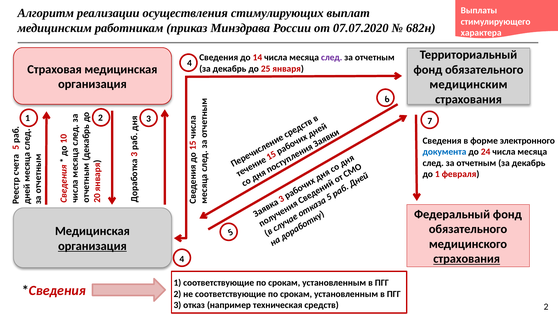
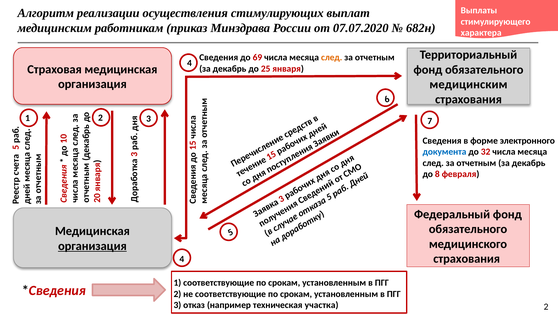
14: 14 -> 69 (257, 58)
след colour: purple -> orange (332, 58)
24: 24 -> 32 (486, 152)
до 1: 1 -> 8 (437, 174)
страхования underline: present -> none (467, 259)
средств: средств -> участка (322, 305)
